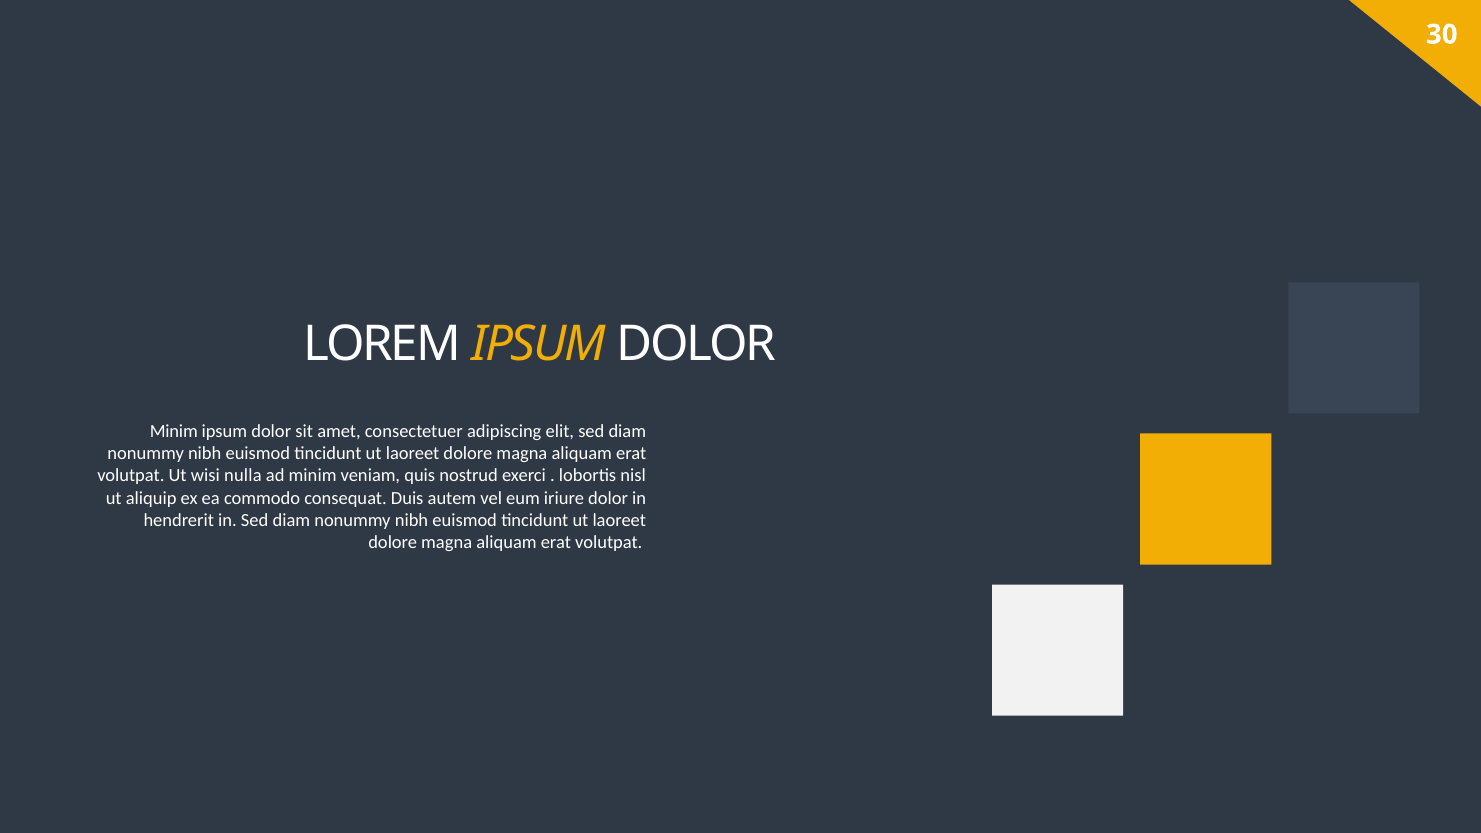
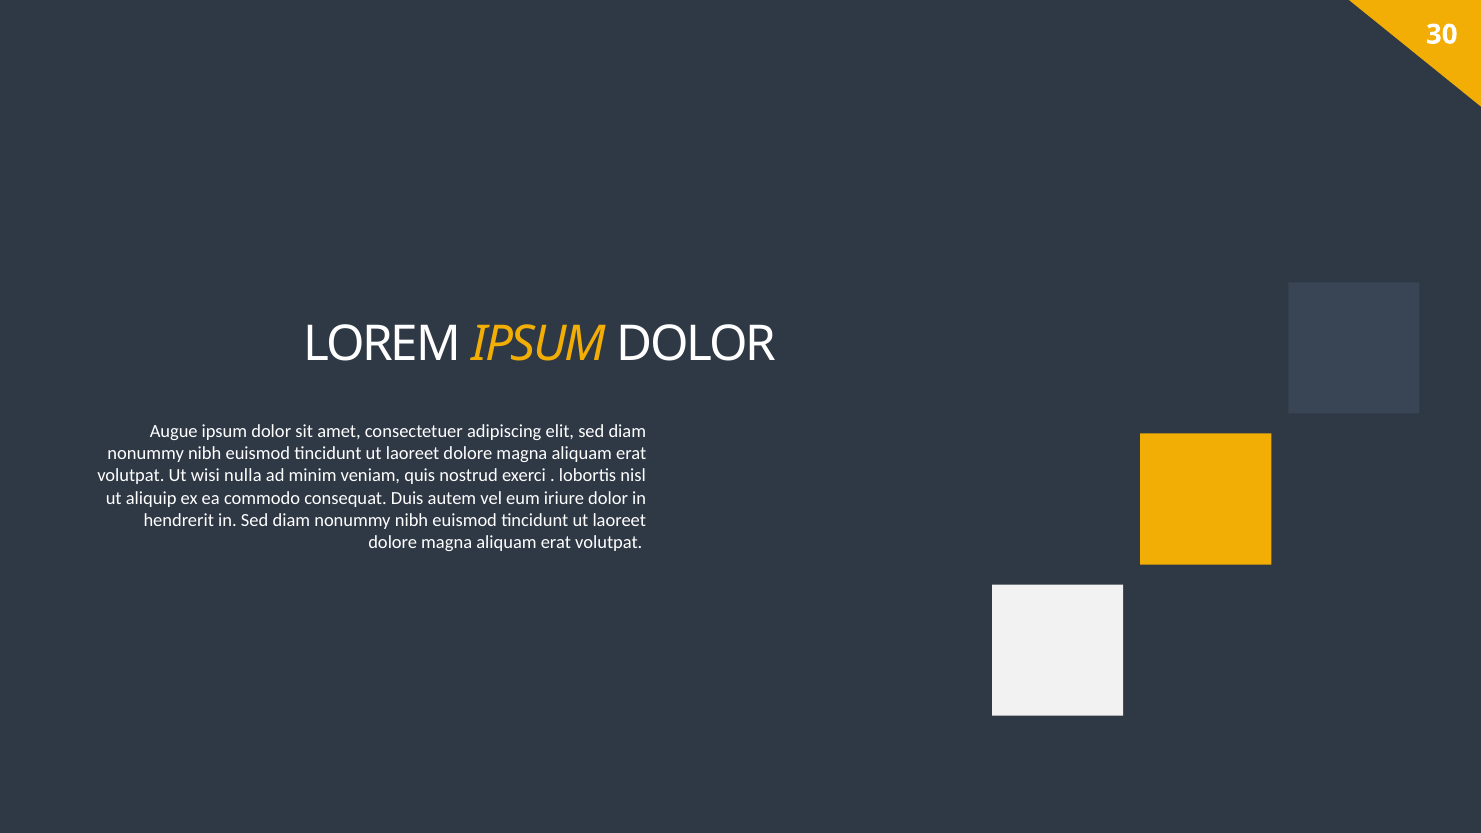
Minim: Minim -> Augue (174, 431)
